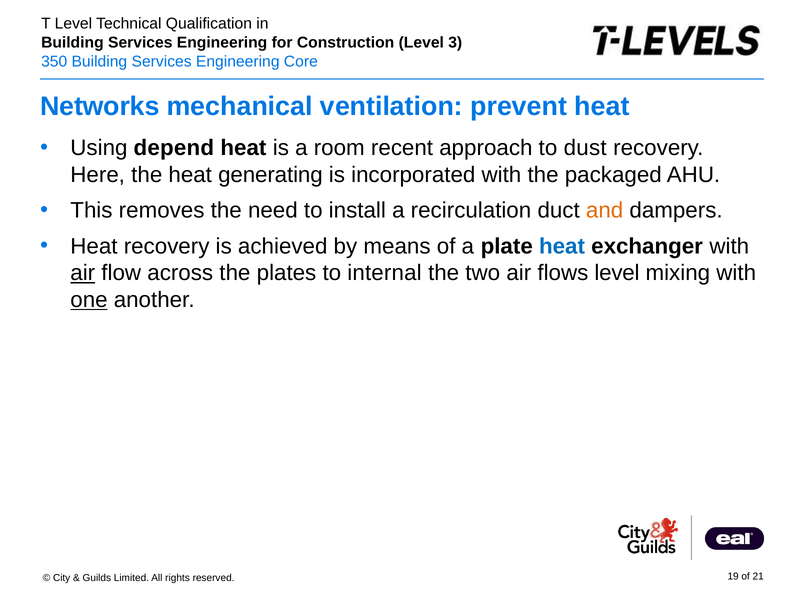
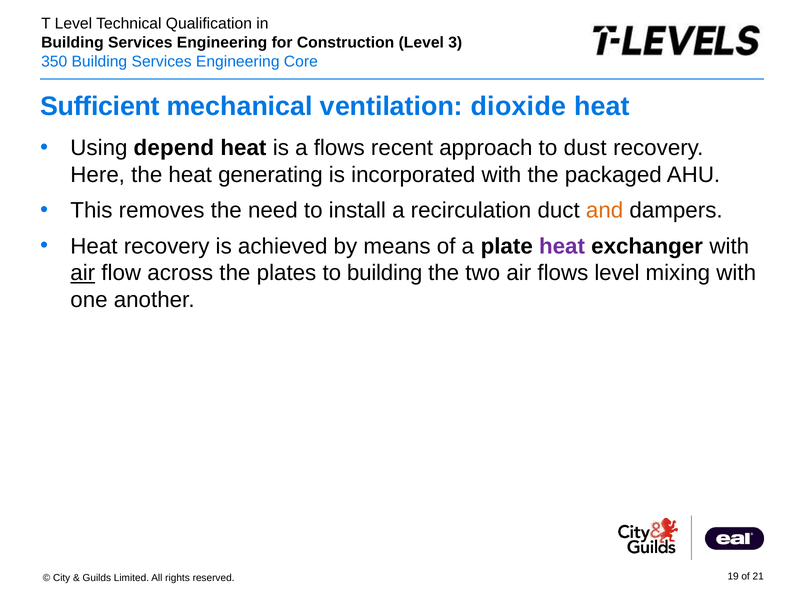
Networks: Networks -> Sufficient (100, 107)
prevent: prevent -> dioxide (518, 107)
a room: room -> flows (339, 148)
heat colour: blue -> purple (562, 246)
to internal: internal -> building (385, 273)
one underline: present -> none (89, 300)
